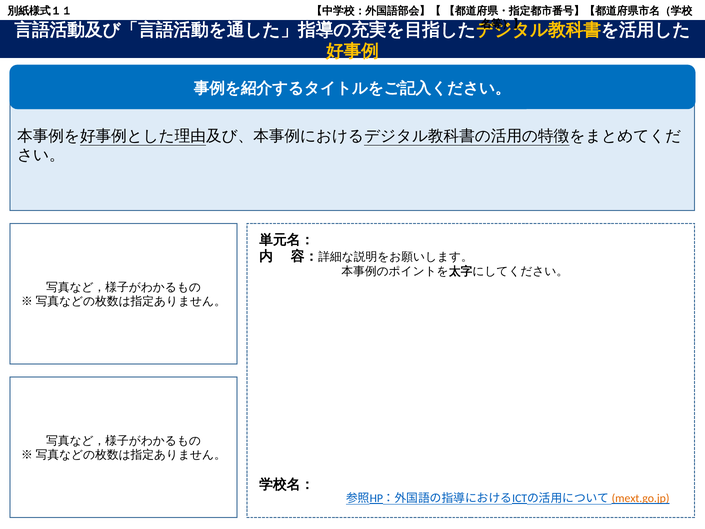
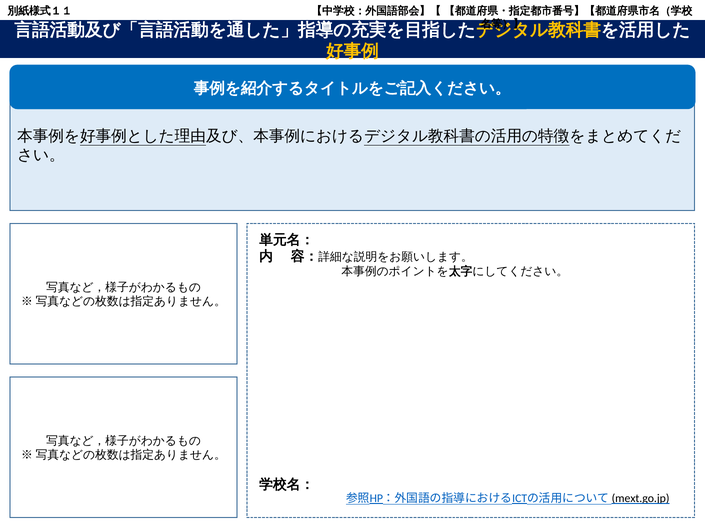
mext.go.jp colour: orange -> black (641, 498)
